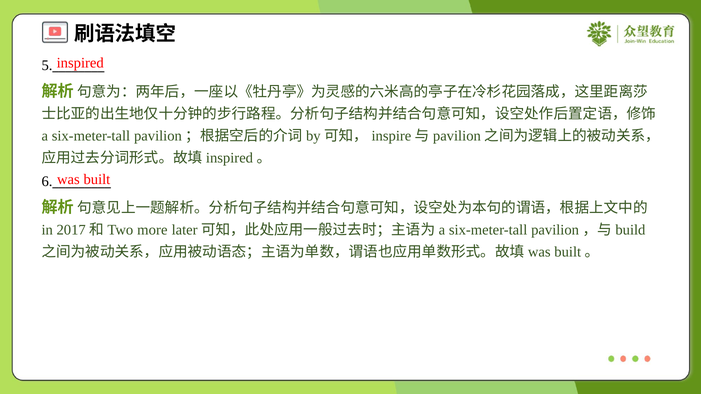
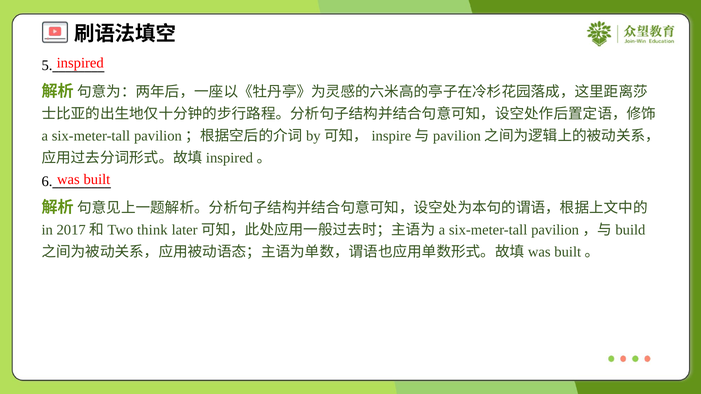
more: more -> think (152, 230)
